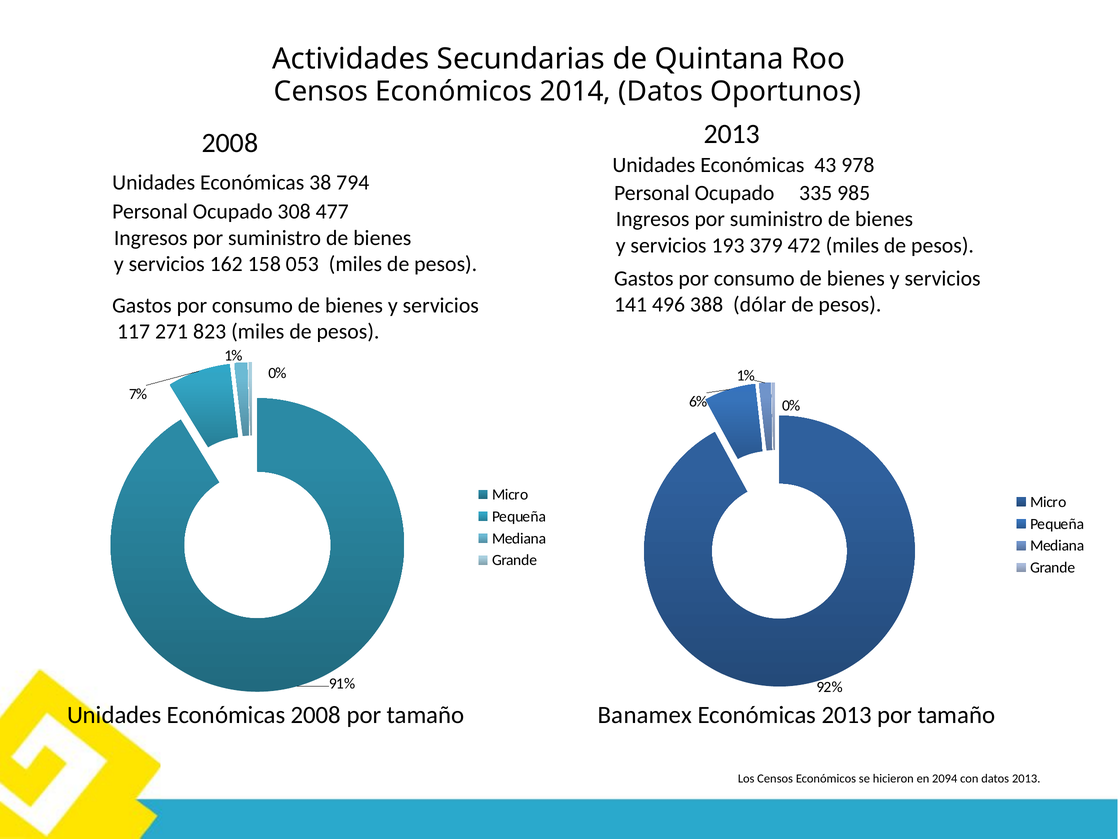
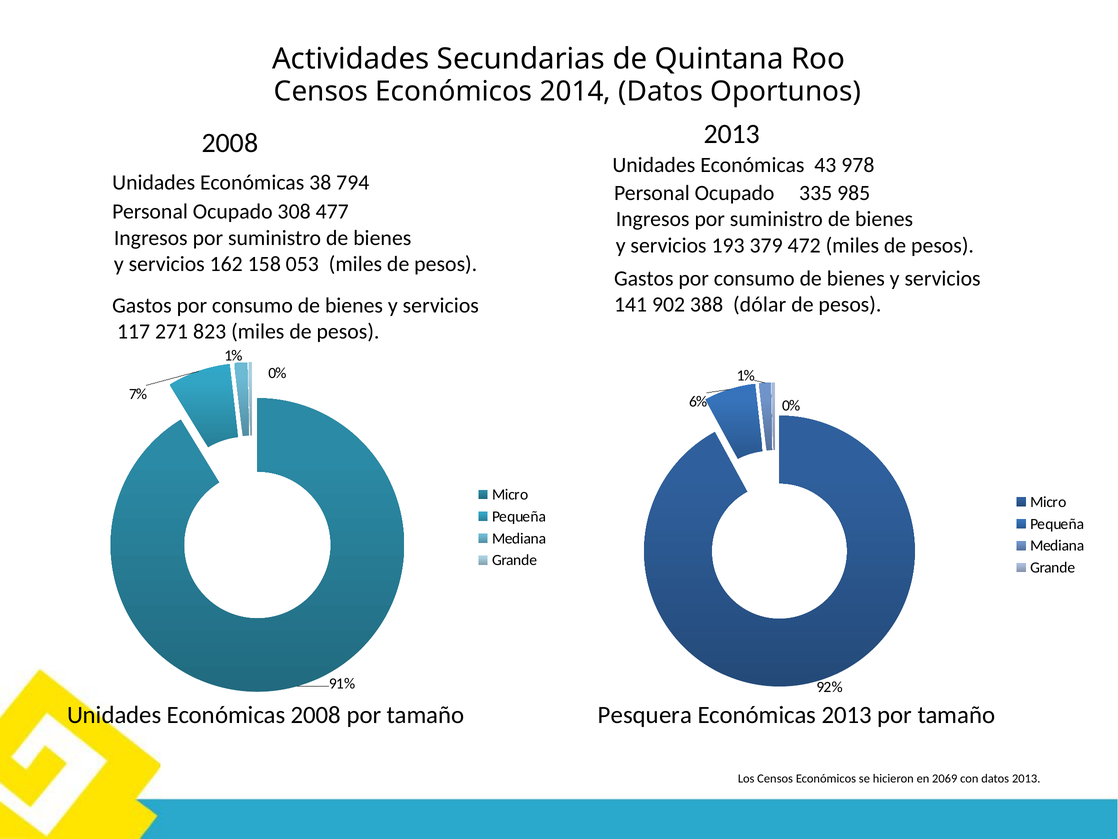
496: 496 -> 902 (669, 305)
Banamex: Banamex -> Pesquera (645, 715)
2094: 2094 -> 2069 (945, 778)
